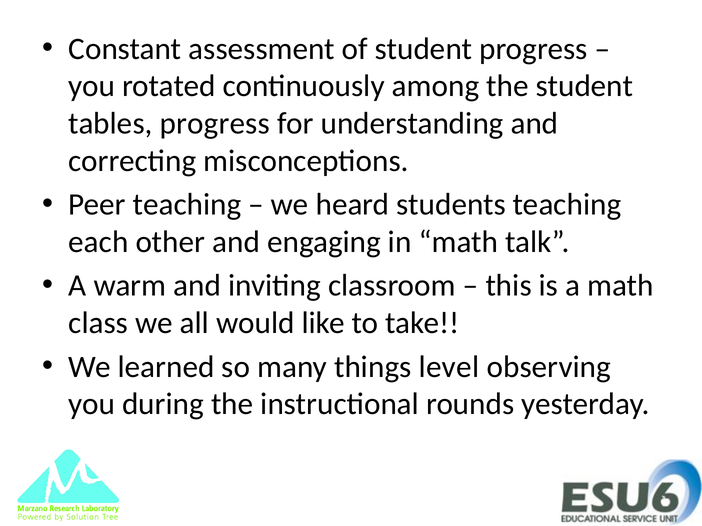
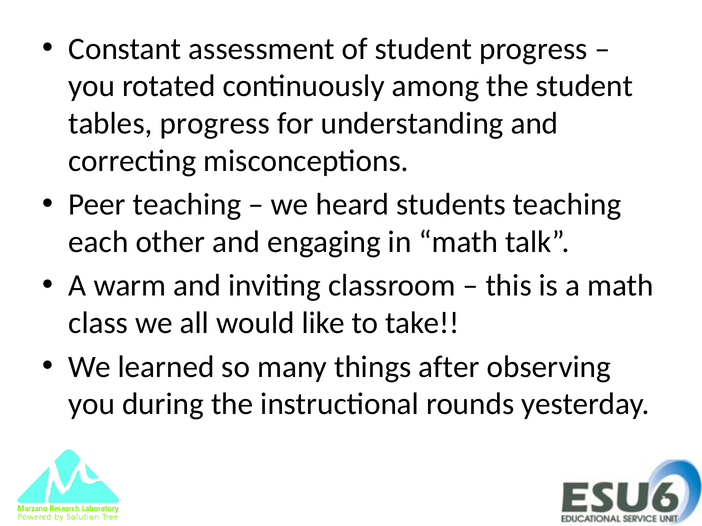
level: level -> after (449, 367)
